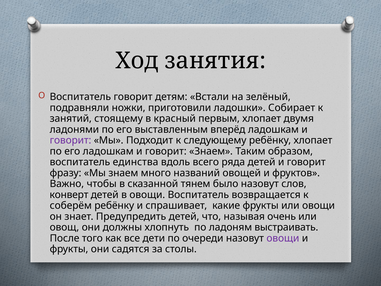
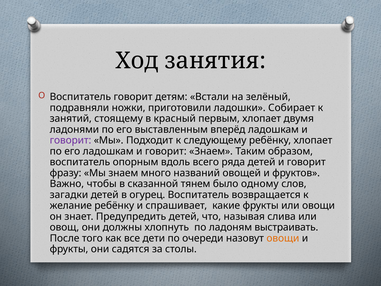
единства: единства -> опорным (136, 162)
было назовут: назовут -> одному (260, 184)
конверт: конверт -> загадки (69, 195)
в овощи: овощи -> огурец (147, 195)
соберём: соберём -> желание (71, 205)
очень: очень -> слива (282, 216)
овощи colour: purple -> orange (283, 238)
